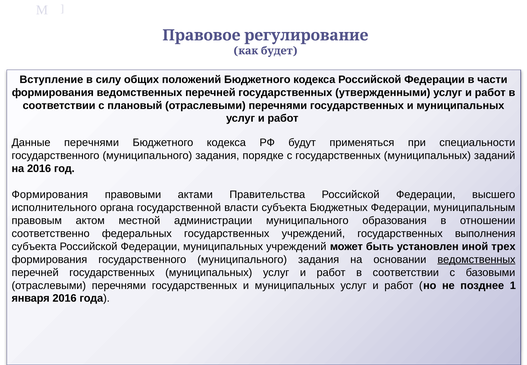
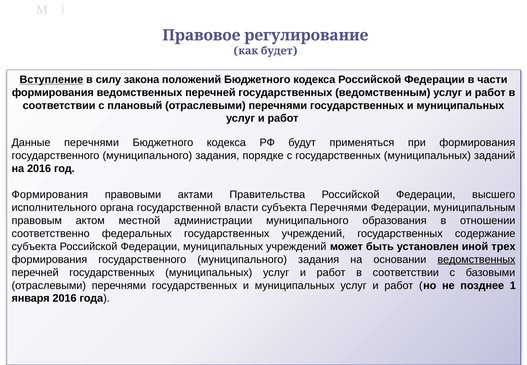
Вступление underline: none -> present (51, 79)
общих: общих -> закона (142, 79)
утвержденными: утвержденными -> ведомственным (383, 92)
при специальности: специальности -> формирования (477, 143)
субъекта Бюджетных: Бюджетных -> Перечнями (339, 208)
выполнения: выполнения -> содержание (485, 233)
